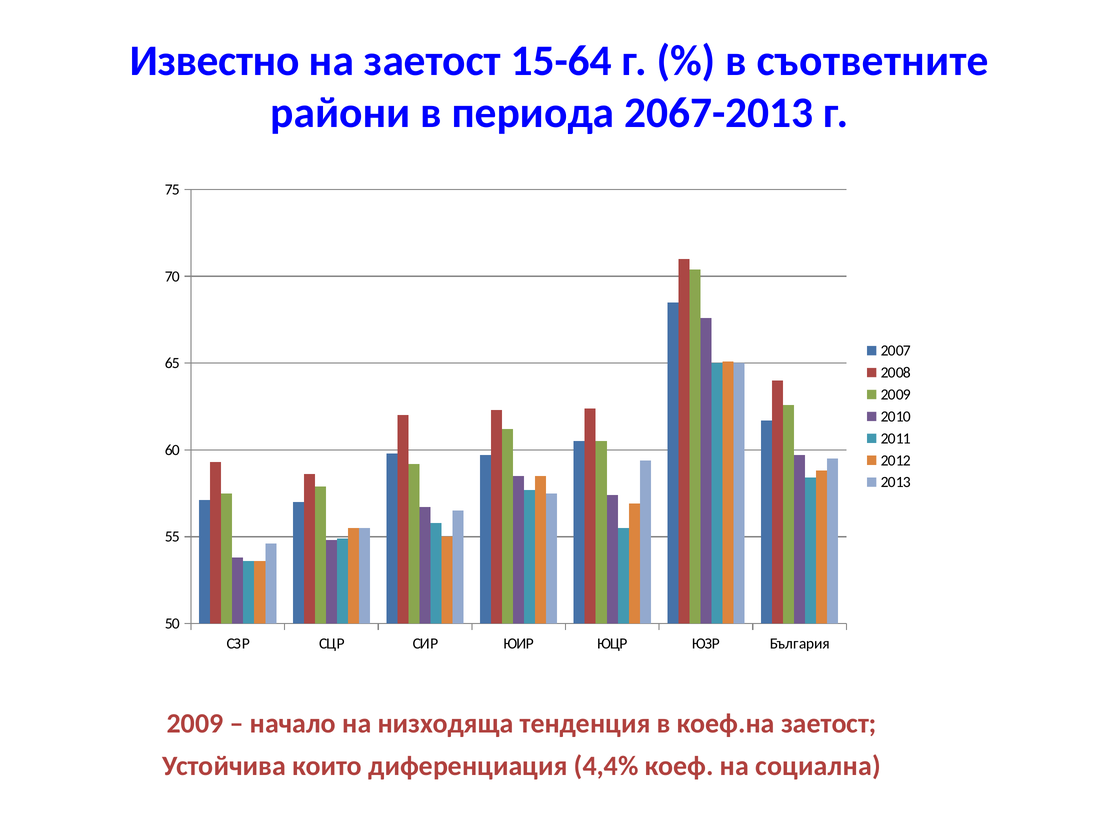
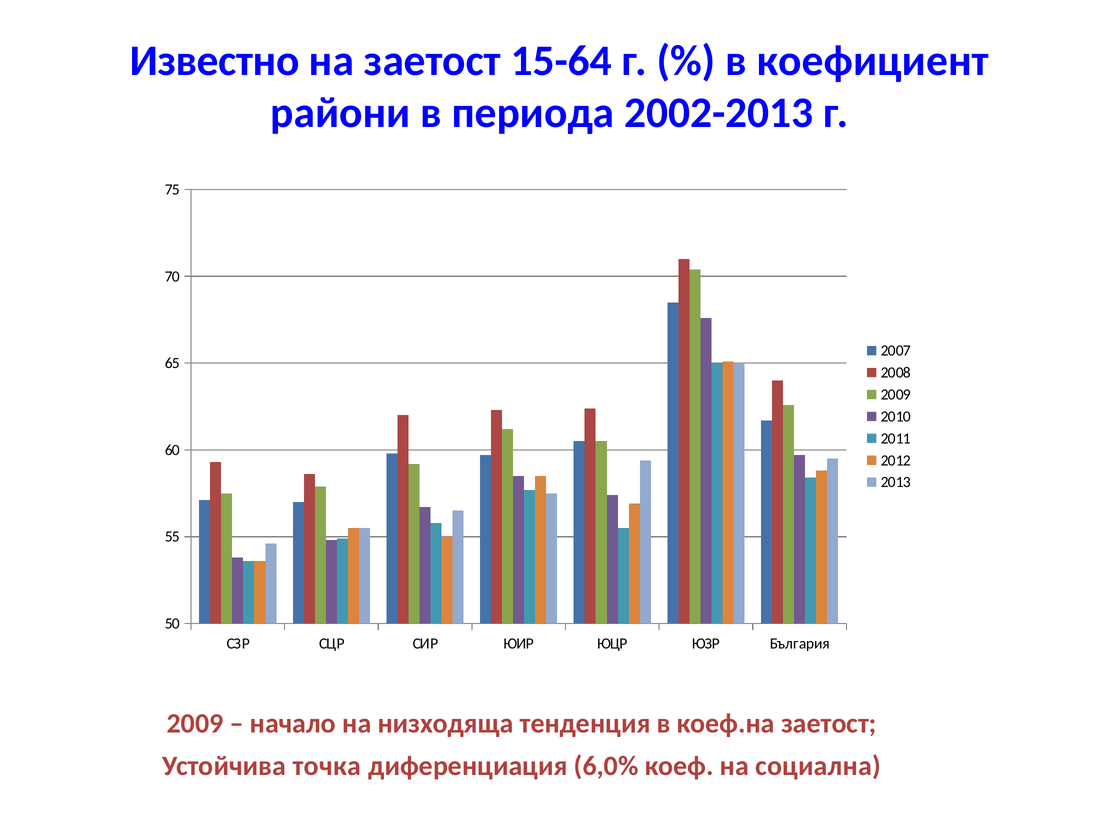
съответните: съответните -> коефициент (873, 61)
2067-2013: 2067-2013 -> 2002-2013 (719, 113)
които: които -> точка (327, 766)
4,4%: 4,4% -> 6,0% (606, 766)
